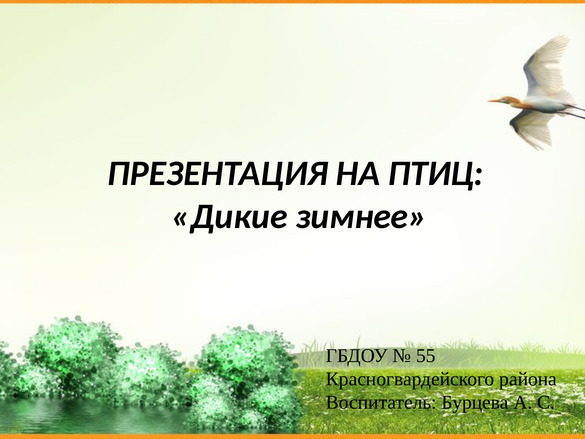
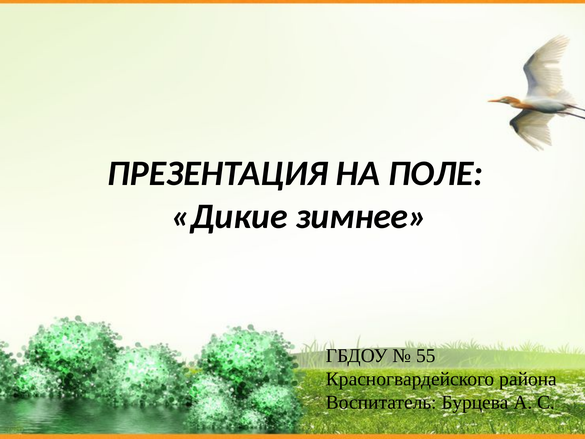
ПТИЦ: ПТИЦ -> ПОЛЕ (436, 173)
